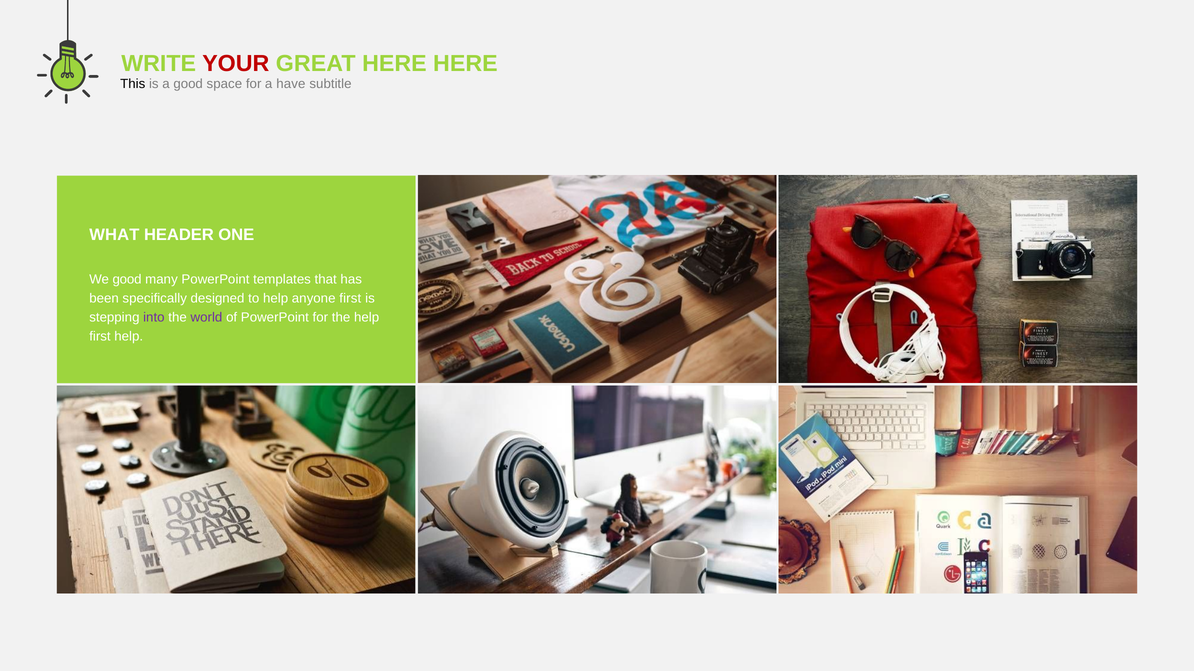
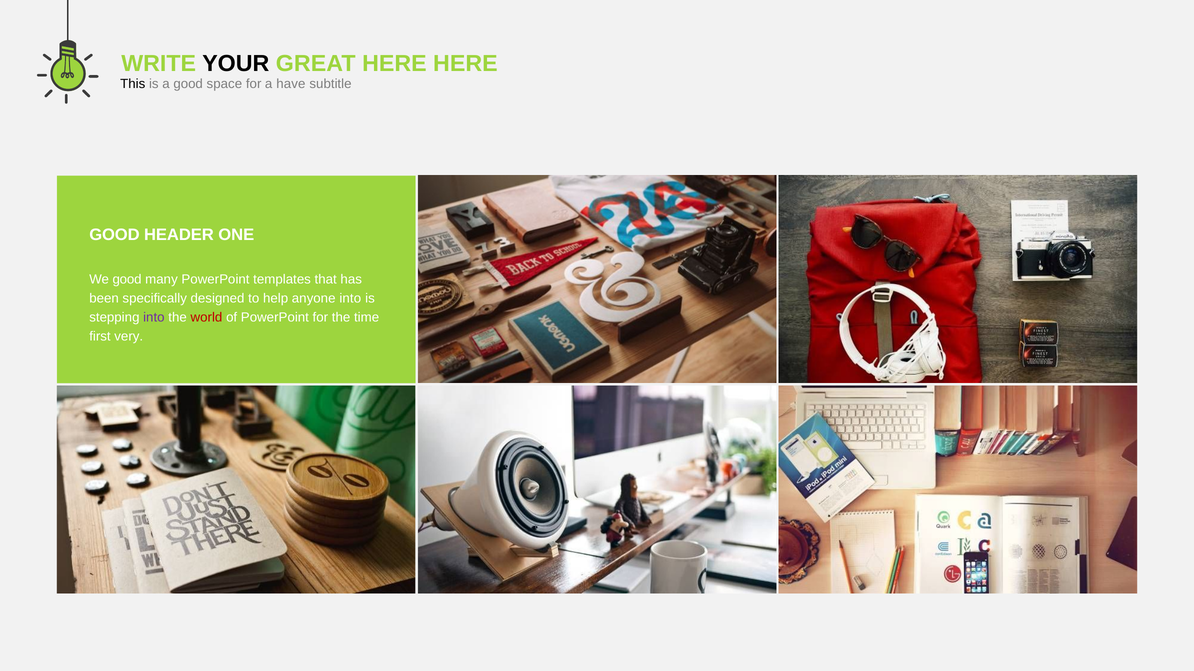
YOUR colour: red -> black (236, 63)
WHAT: WHAT -> GOOD (114, 235)
anyone first: first -> into (350, 299)
world colour: purple -> red (206, 318)
the help: help -> time (367, 318)
first help: help -> very (129, 337)
